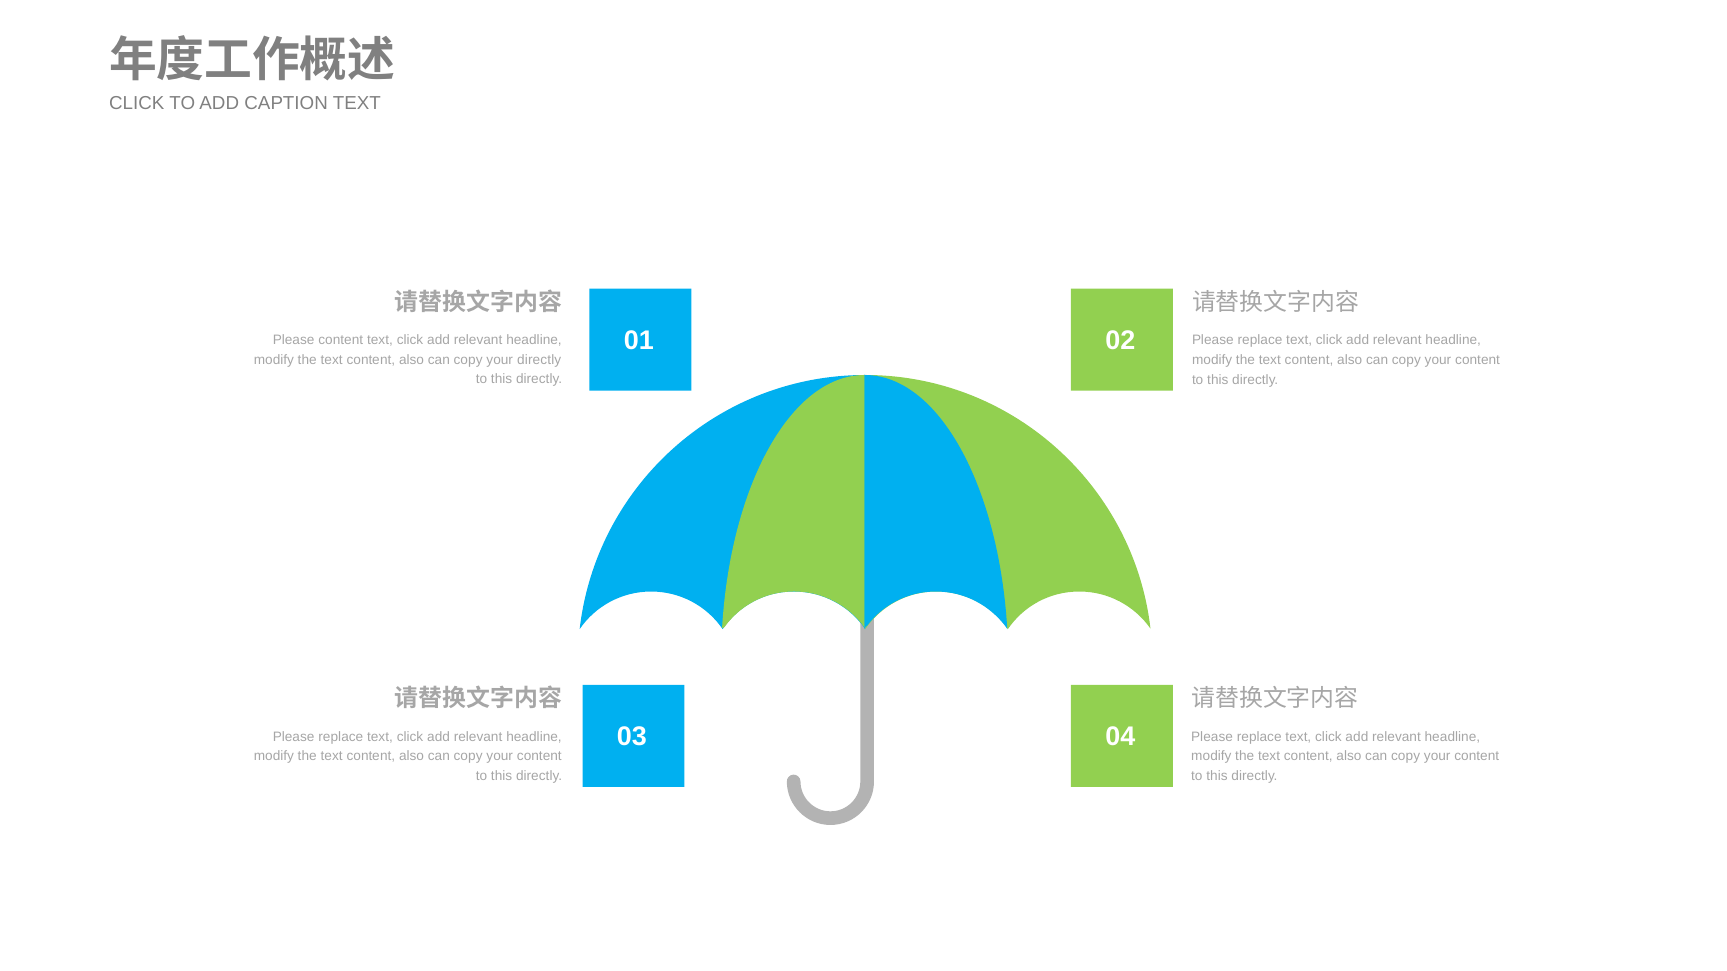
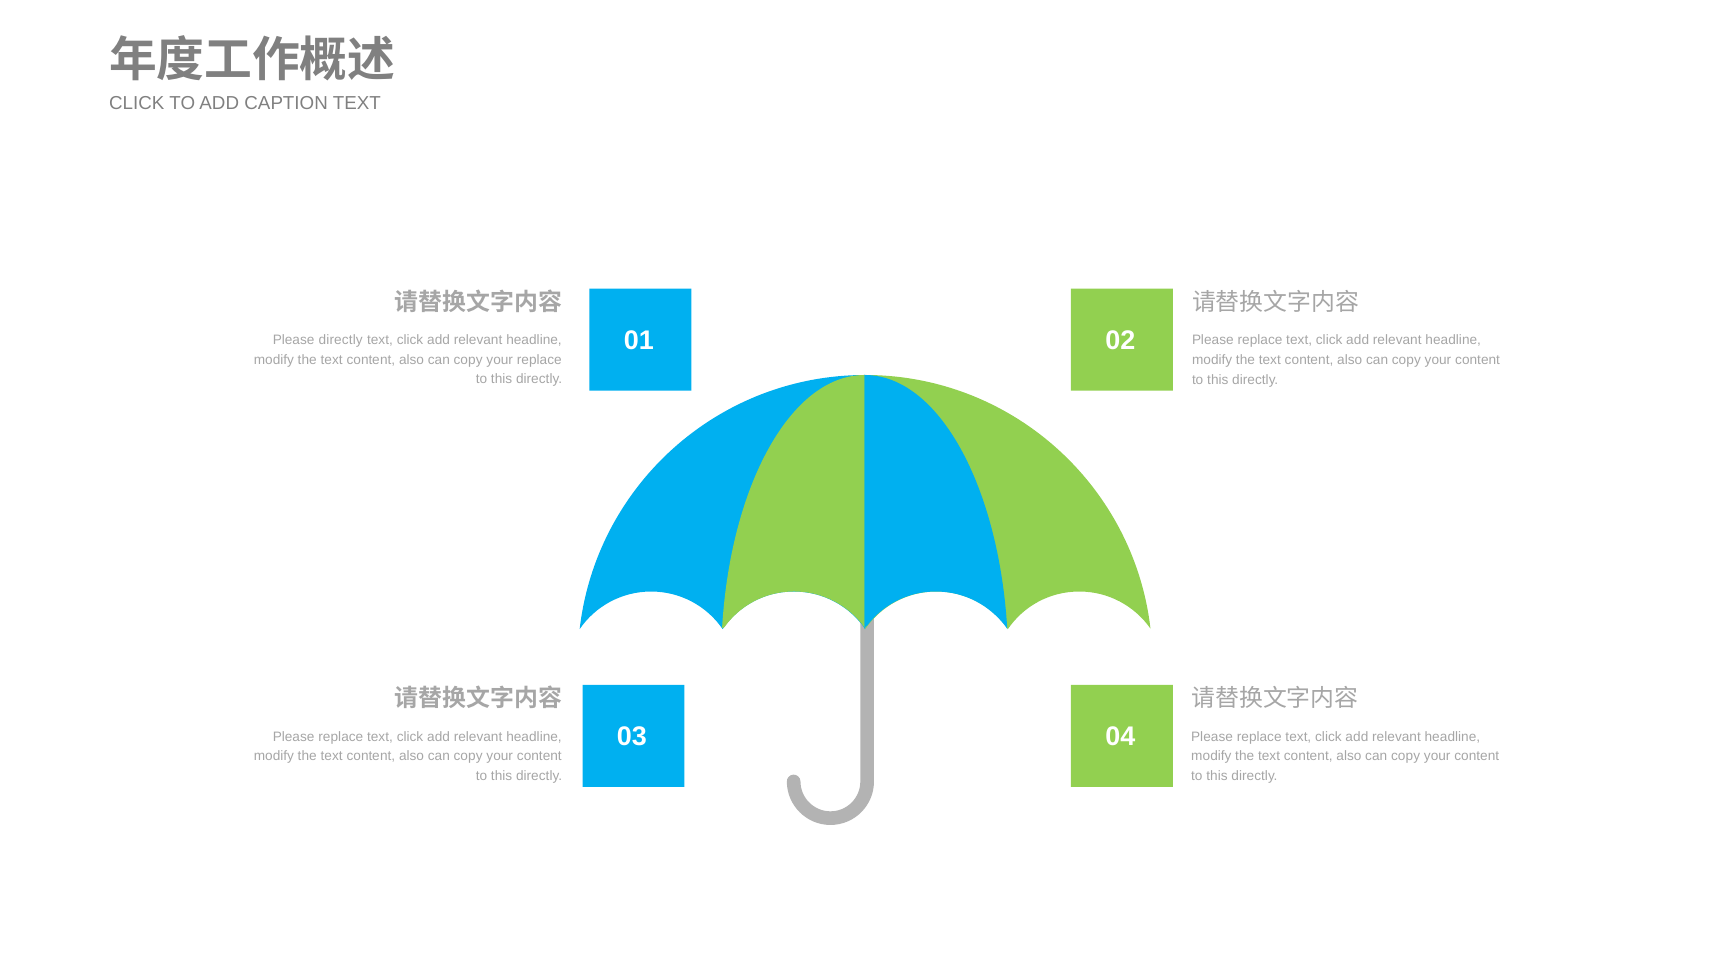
Please content: content -> directly (341, 340)
your directly: directly -> replace (539, 360)
